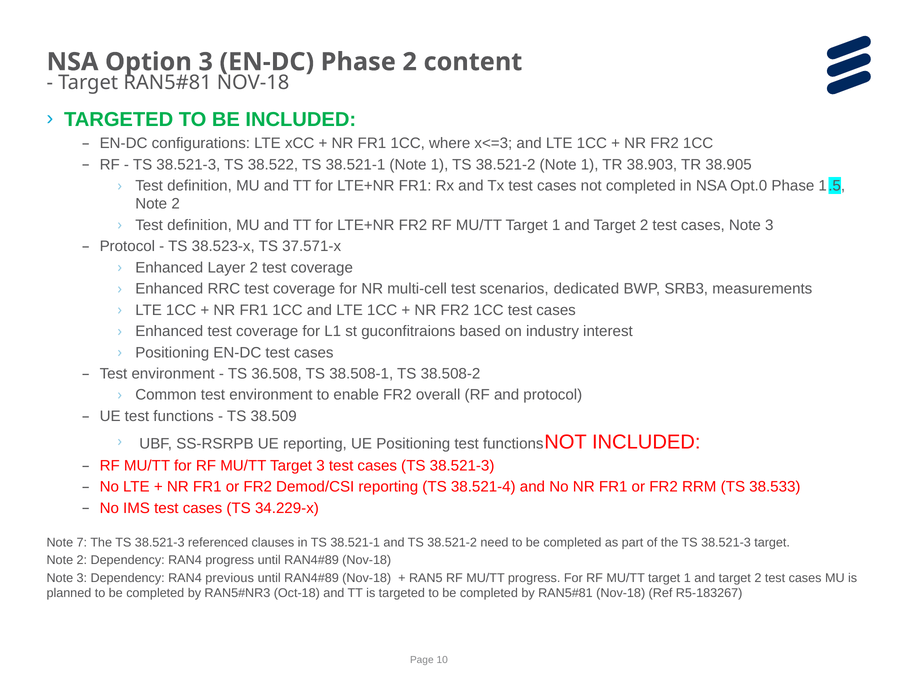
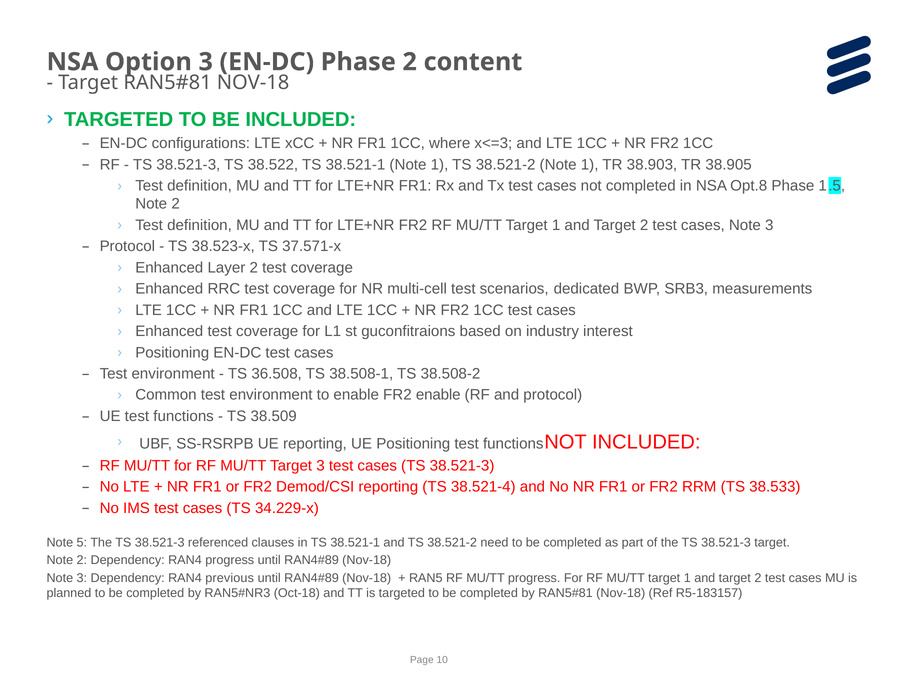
Opt.0: Opt.0 -> Opt.8 (749, 186)
FR2 overall: overall -> enable (438, 395)
7: 7 -> 5 (82, 542)
R5-183267: R5-183267 -> R5-183157 (709, 593)
